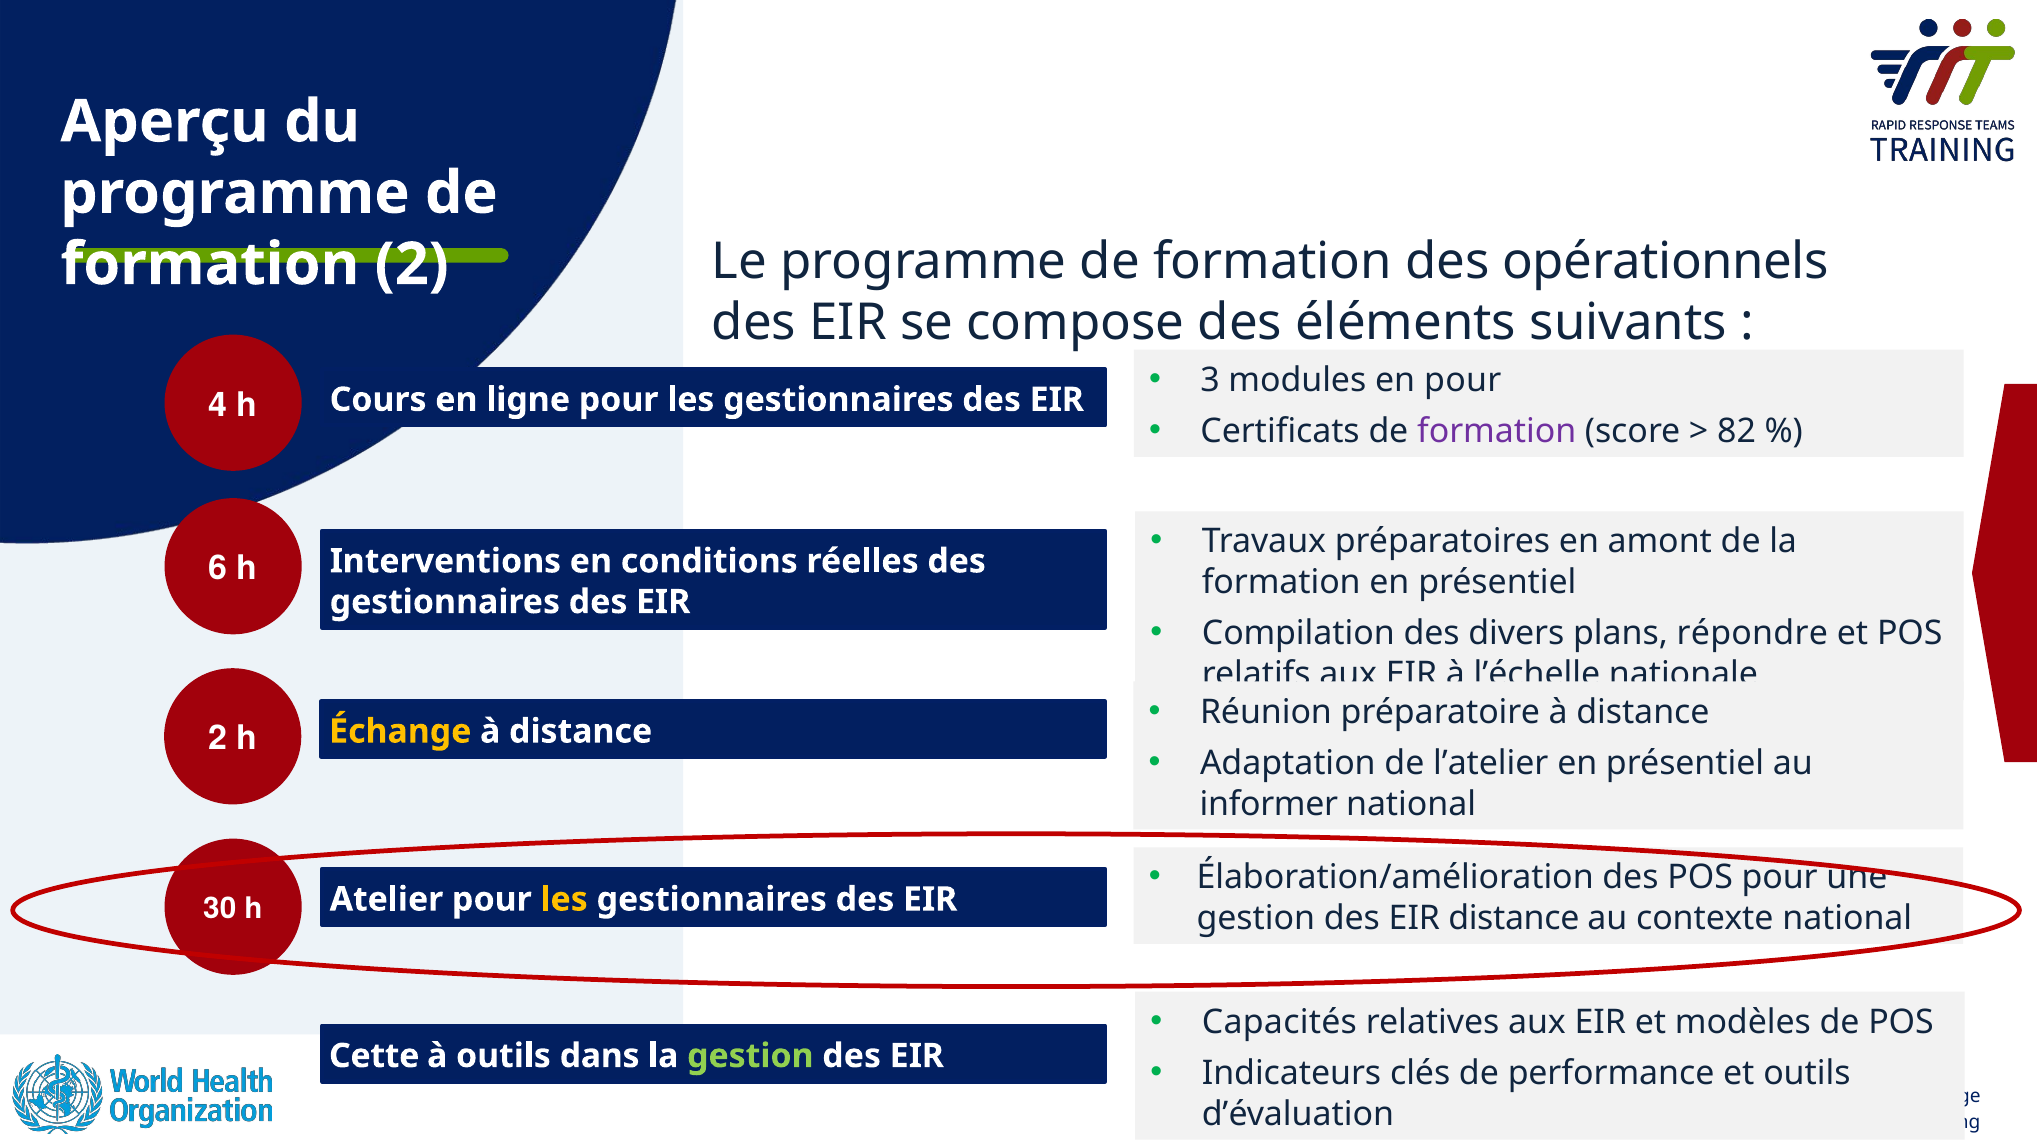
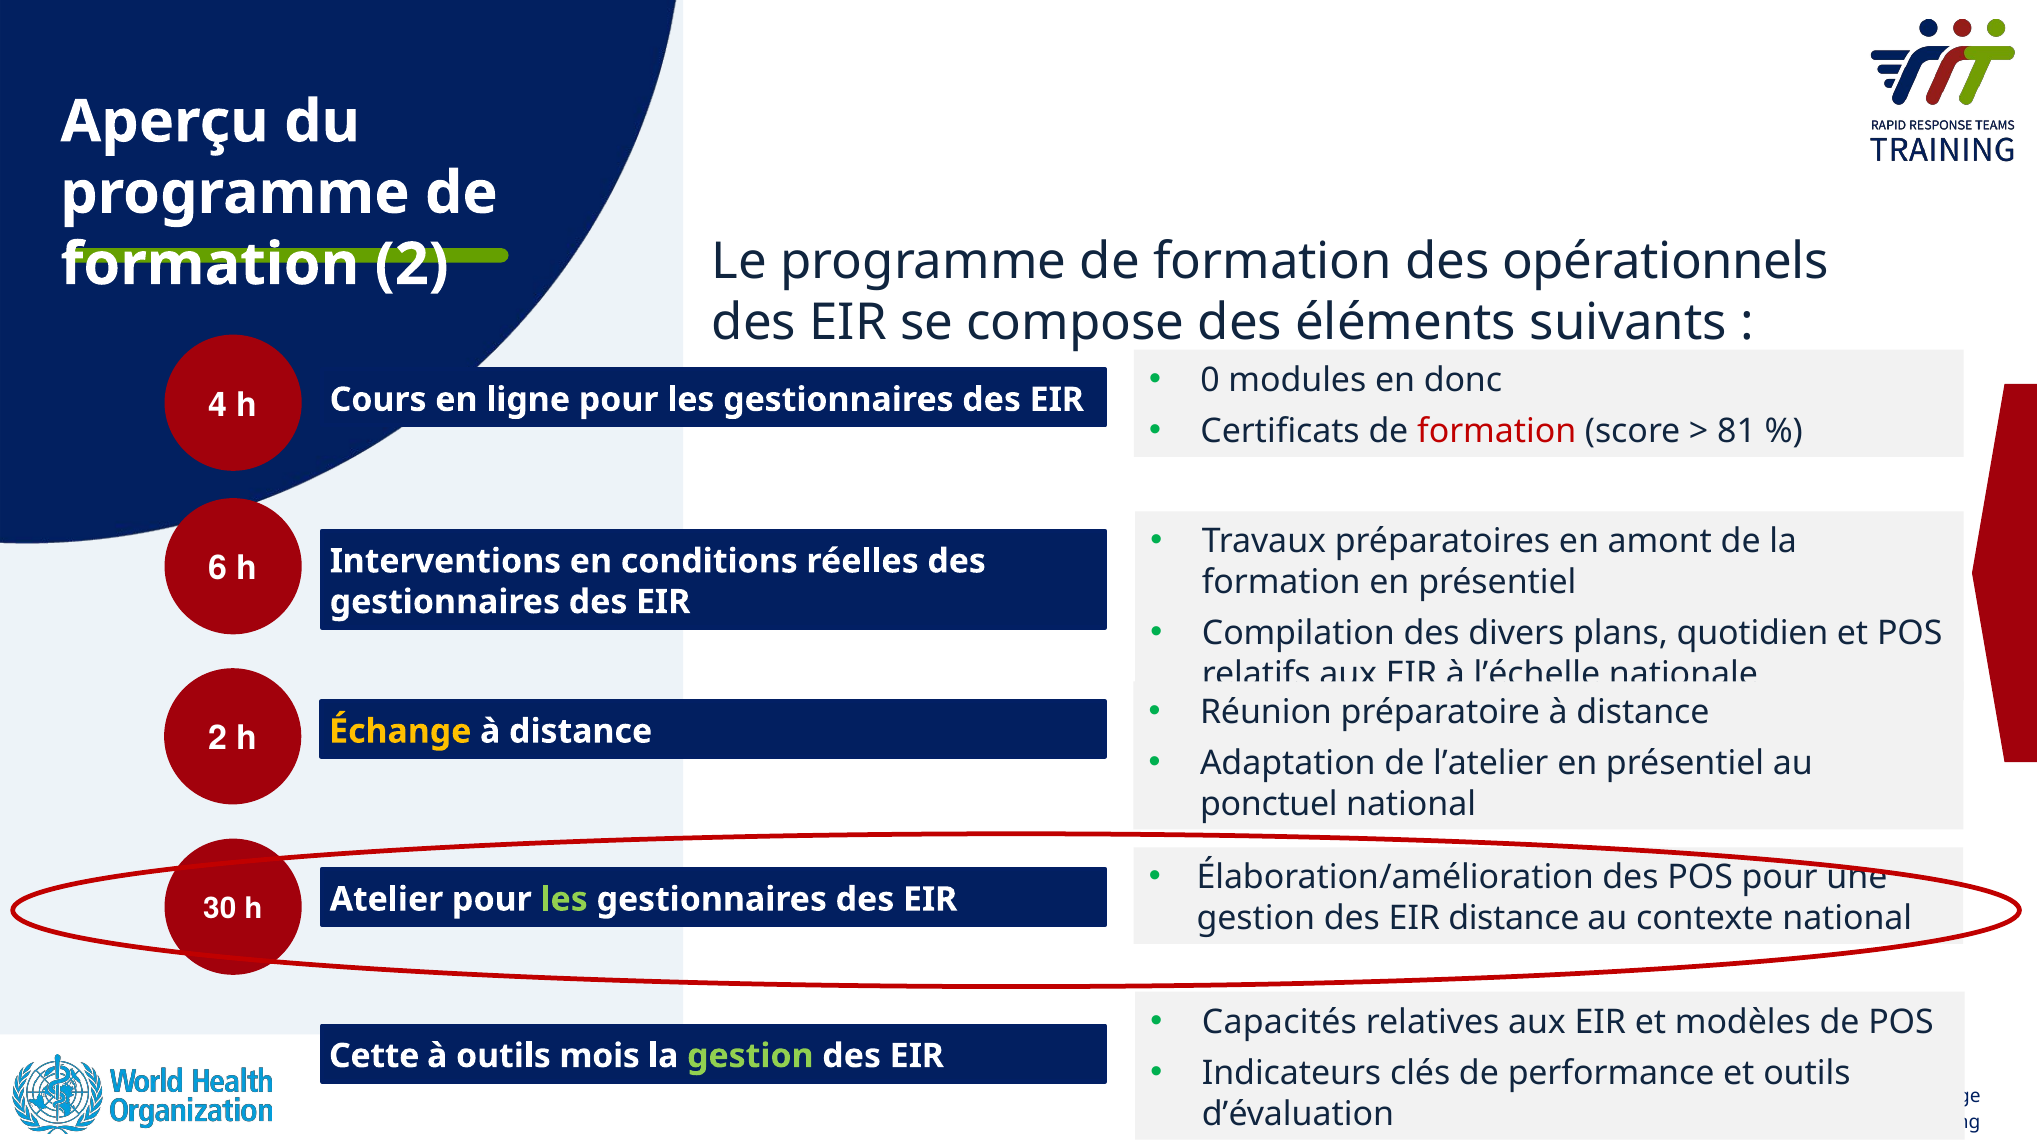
3: 3 -> 0 (1210, 380)
en pour: pour -> donc (1463, 380)
formation colour: purple -> red (1497, 431)
82: 82 -> 81 (1737, 431)
répondre: répondre -> quotidien (1752, 634)
informer: informer -> ponctuel (1269, 804)
les colour: yellow -> light green (564, 899)
dans: dans -> mois (600, 1056)
